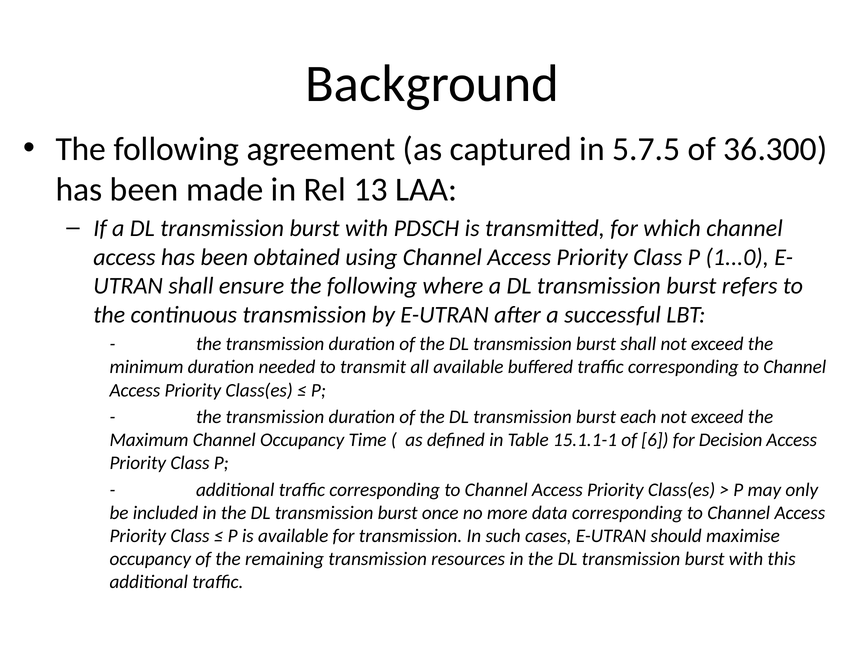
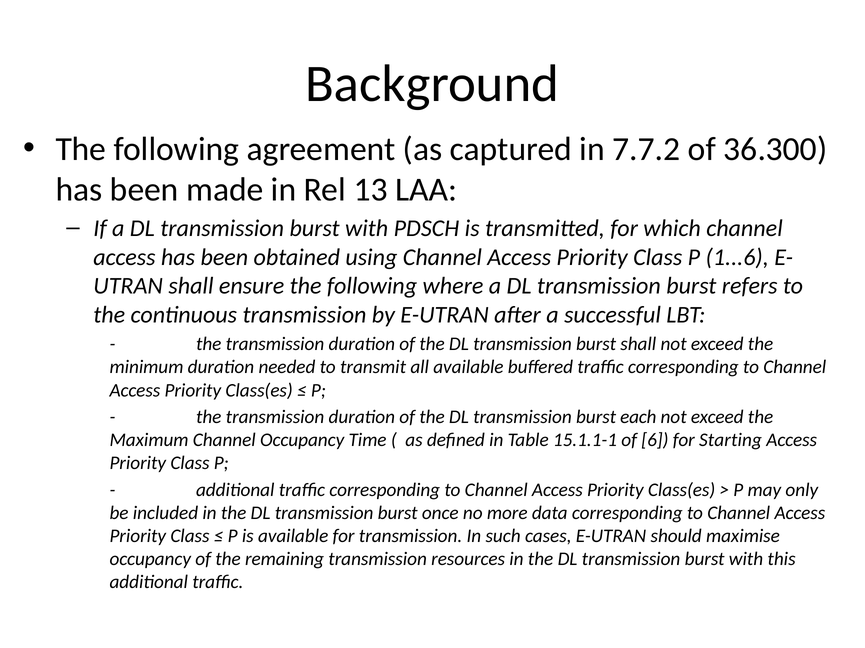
5.7.5: 5.7.5 -> 7.7.2 (646, 149)
1...0: 1...0 -> 1...6 (737, 257)
Decision: Decision -> Starting (730, 441)
